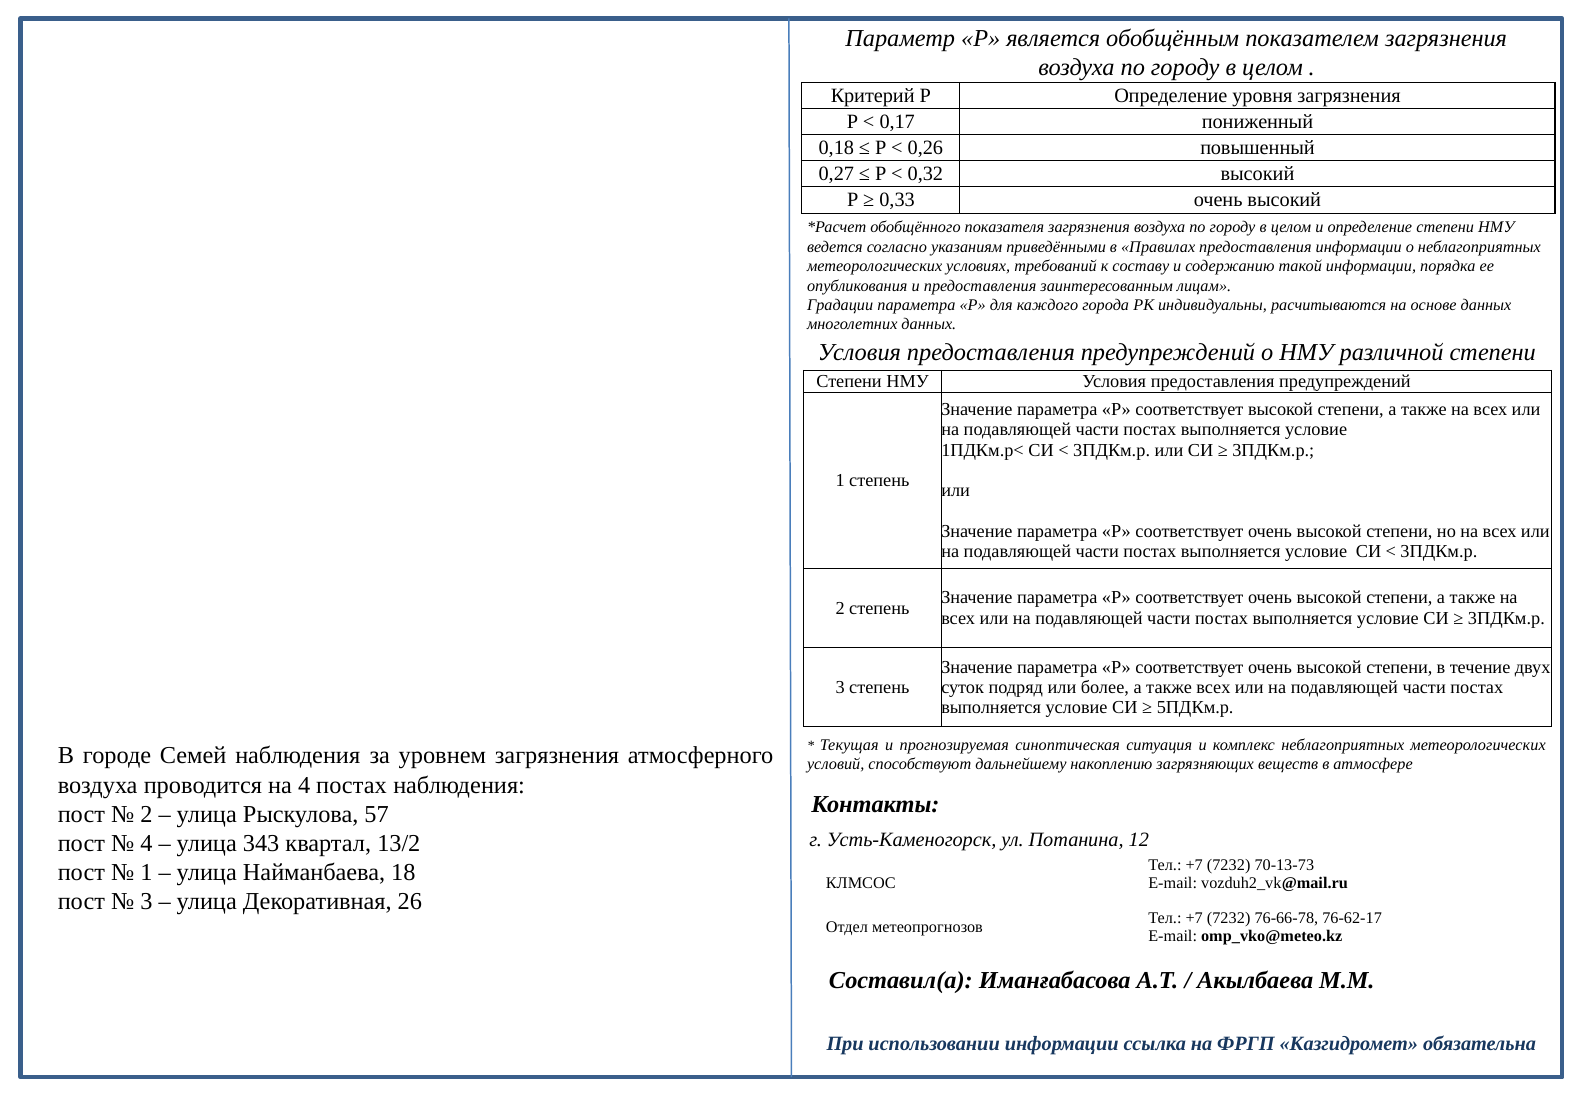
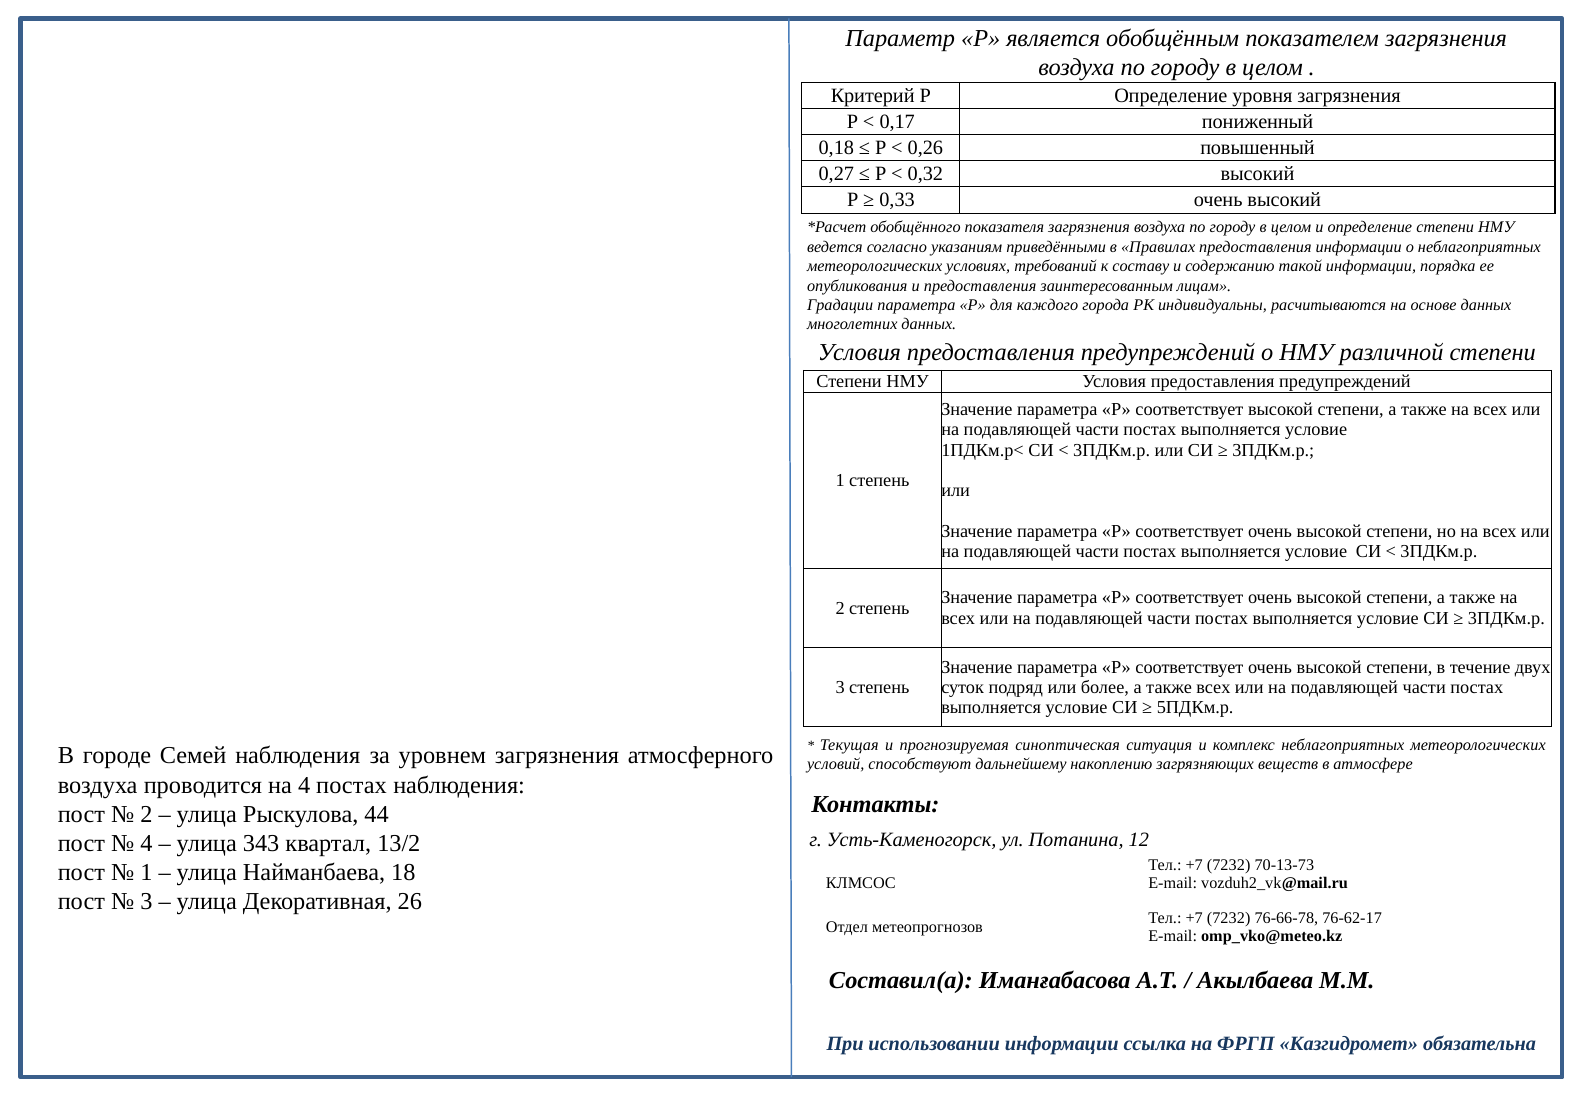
57: 57 -> 44 (377, 814)
